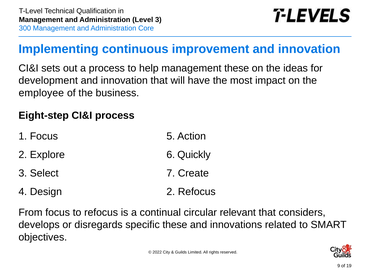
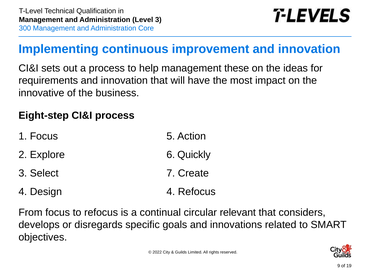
development: development -> requirements (48, 80)
employee: employee -> innovative (41, 93)
Design 2: 2 -> 4 (171, 191)
specific these: these -> goals (175, 224)
